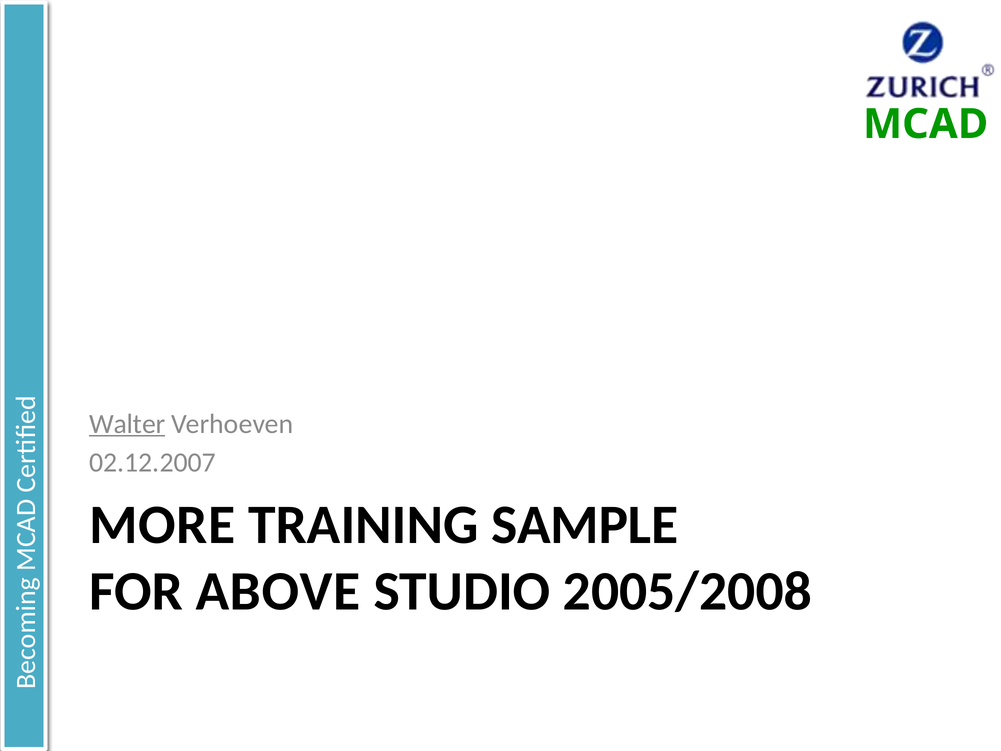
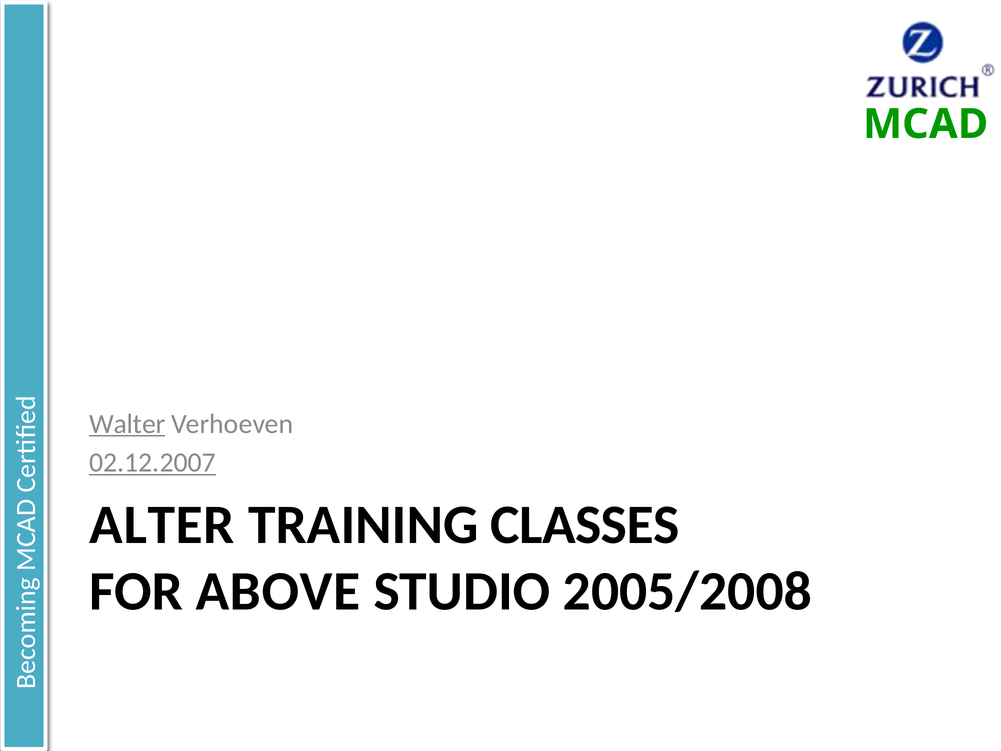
02.12.2007 underline: none -> present (152, 463)
MORE: MORE -> ALTER (162, 525)
SAMPLE: SAMPLE -> CLASSES (585, 525)
